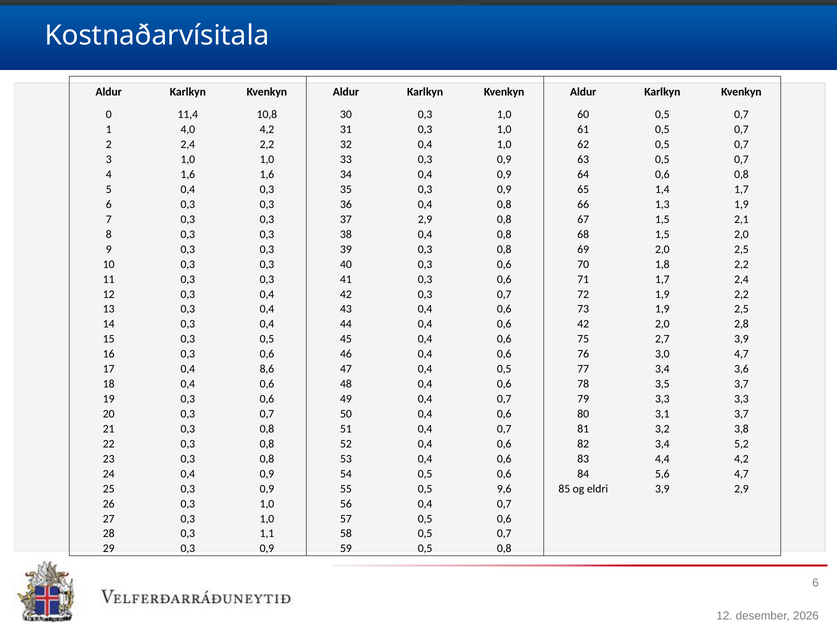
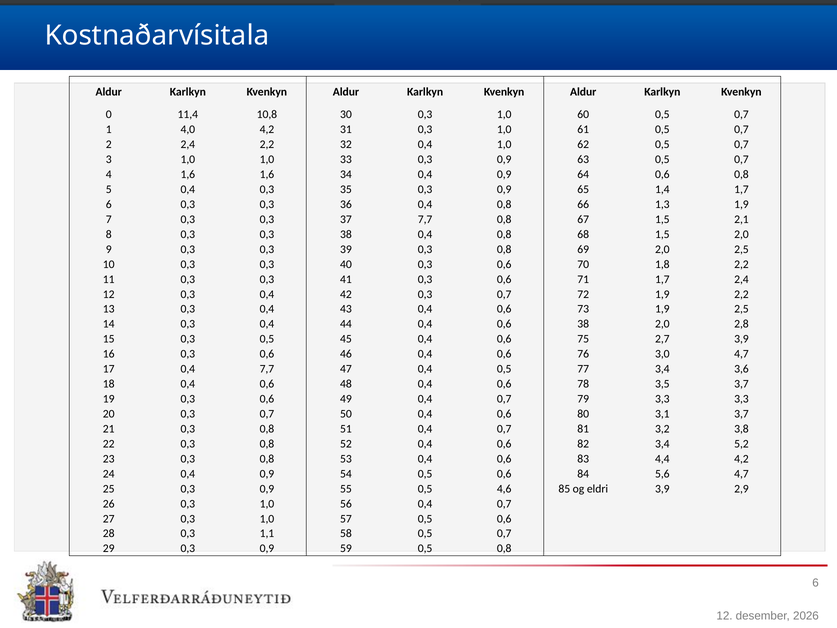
37 2,9: 2,9 -> 7,7 (425, 219)
0,6 42: 42 -> 38 (583, 324)
0,4 8,6: 8,6 -> 7,7 (267, 369)
9,6: 9,6 -> 4,6 (504, 489)
